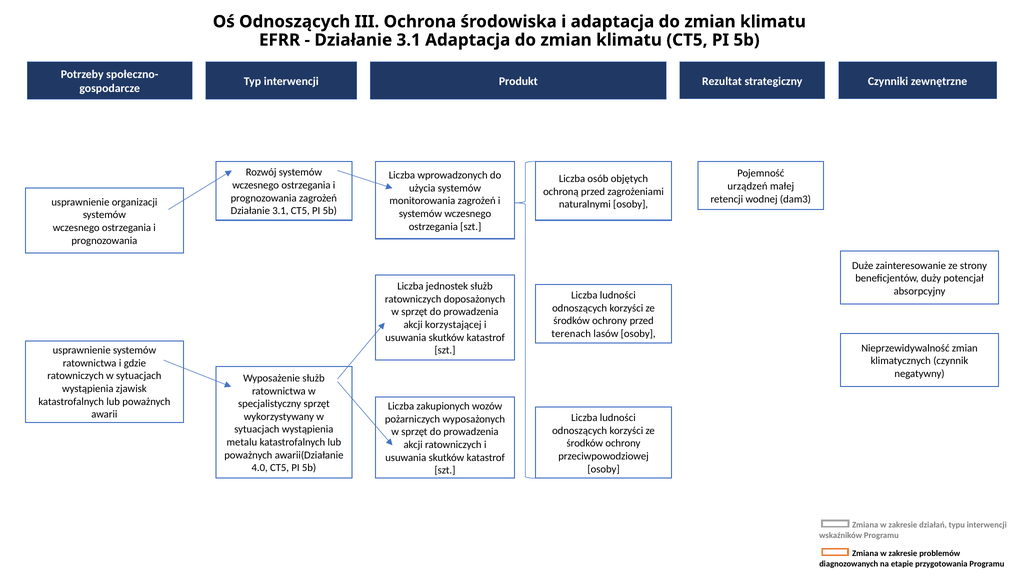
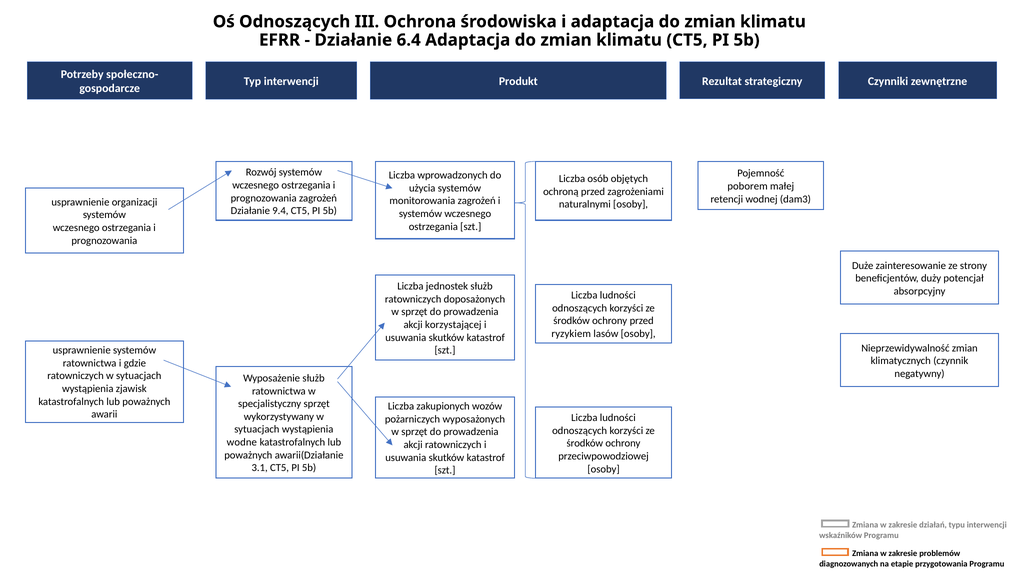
3.1: 3.1 -> 6.4 (409, 40)
urządzeń: urządzeń -> poborem (748, 186)
3.1: 3.1 -> 9.4 (280, 211)
terenach: terenach -> ryzykiem (571, 334)
metalu: metalu -> wodne (242, 442)
4.0: 4.0 -> 3.1 (260, 468)
